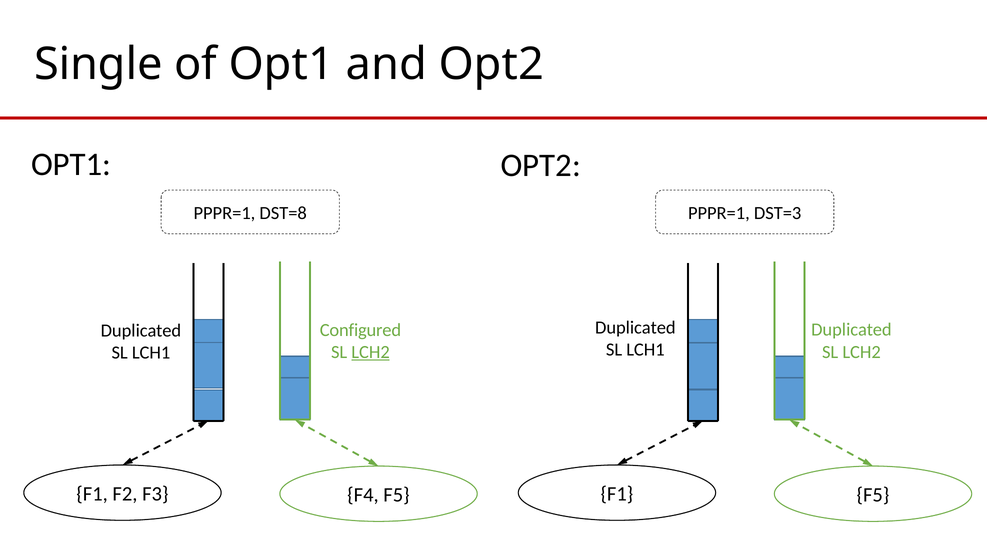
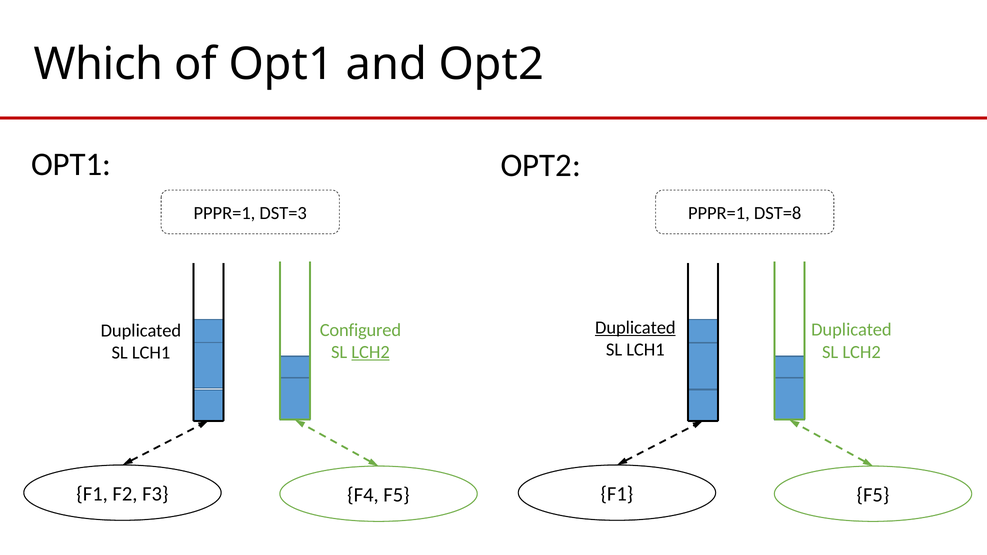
Single: Single -> Which (98, 64)
DST=8: DST=8 -> DST=3 (283, 213)
DST=3: DST=3 -> DST=8 (778, 213)
Duplicated underline: none -> present (635, 328)
